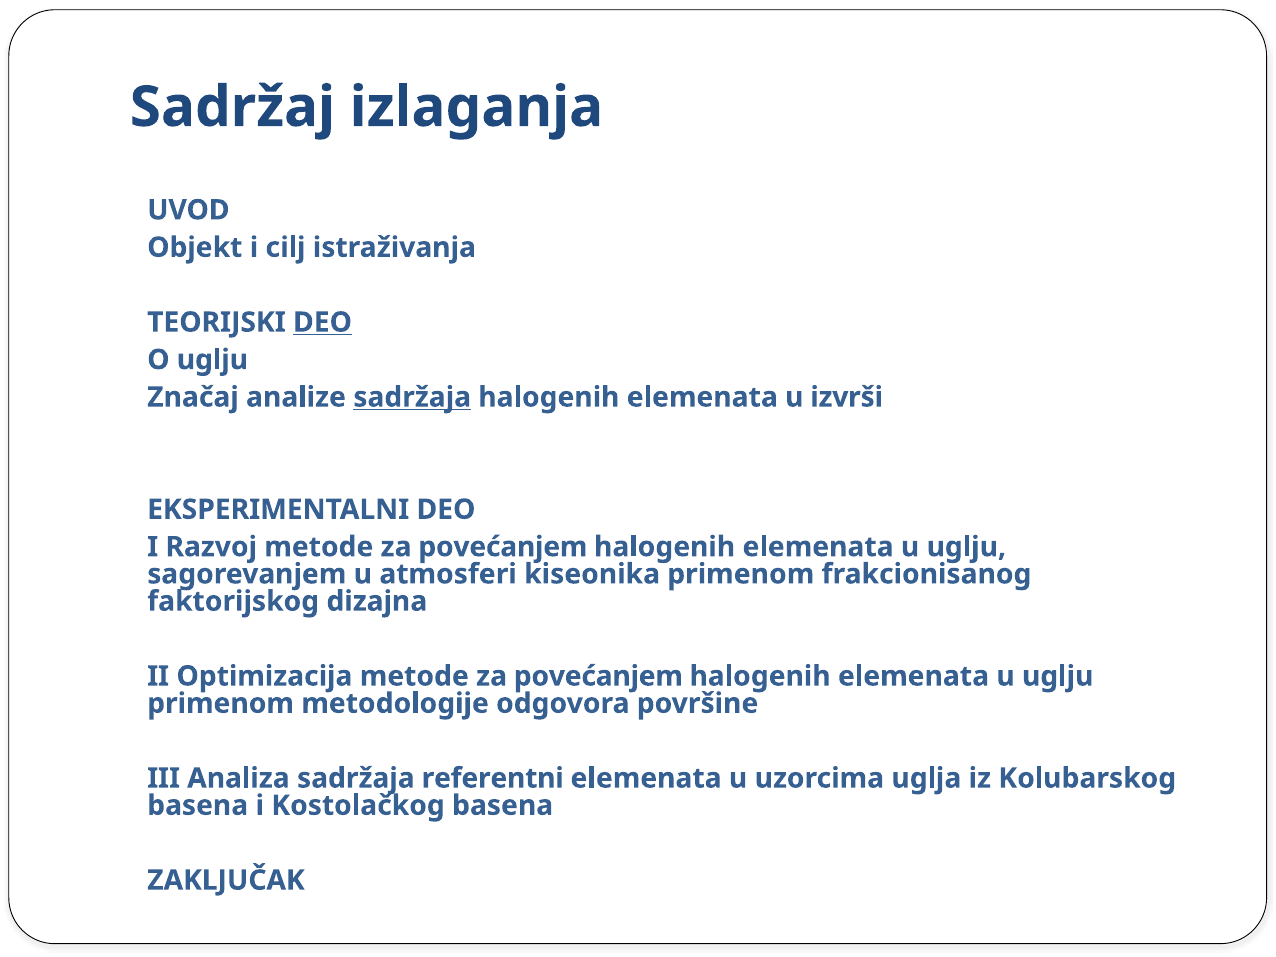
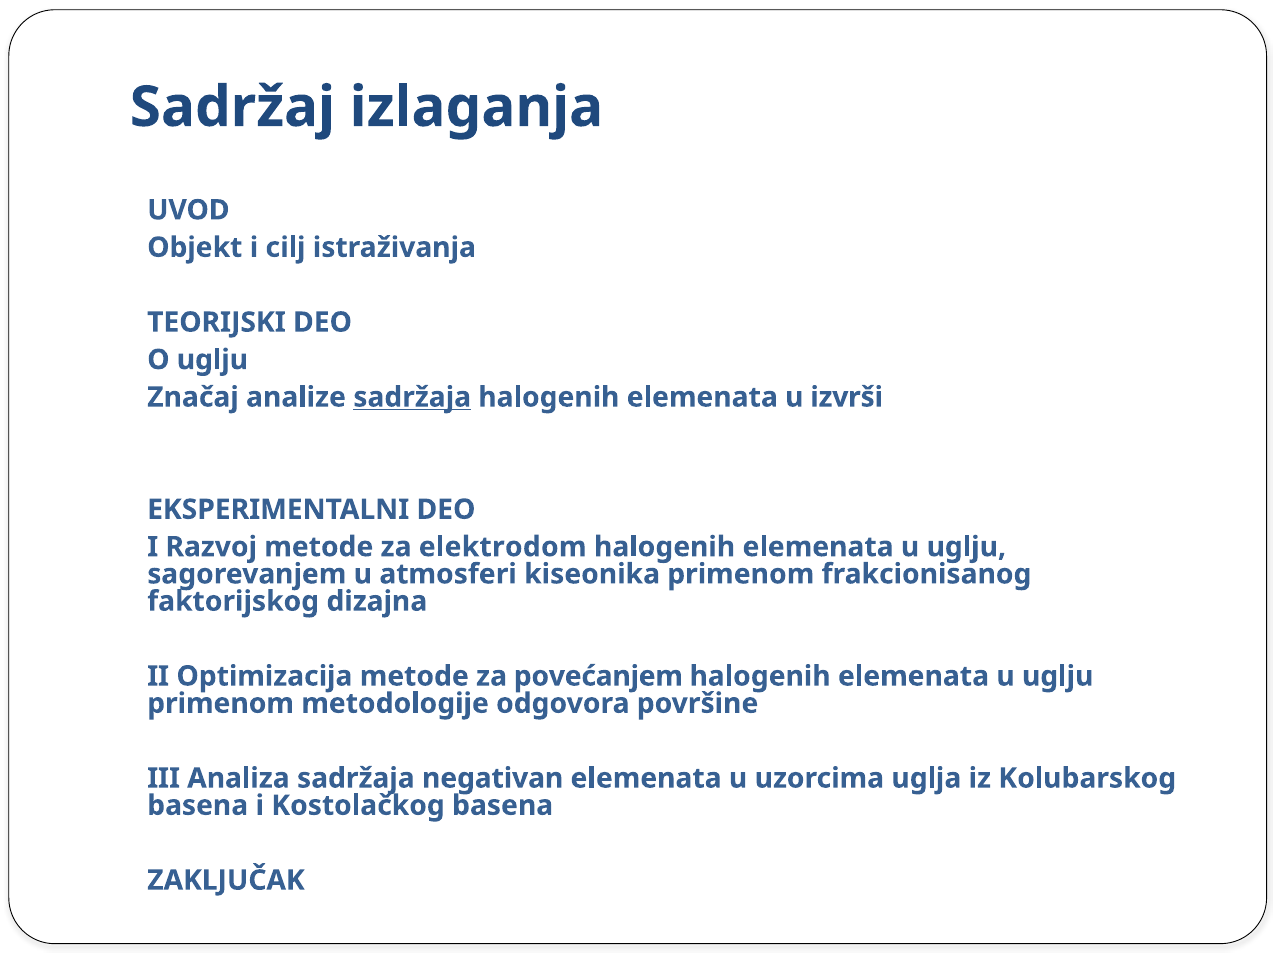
DEO underline: present -> none (323, 322)
Razvoj metode za povećanjem: povećanjem -> elektrodom (503, 547)
referentni: referentni -> negativan (493, 778)
